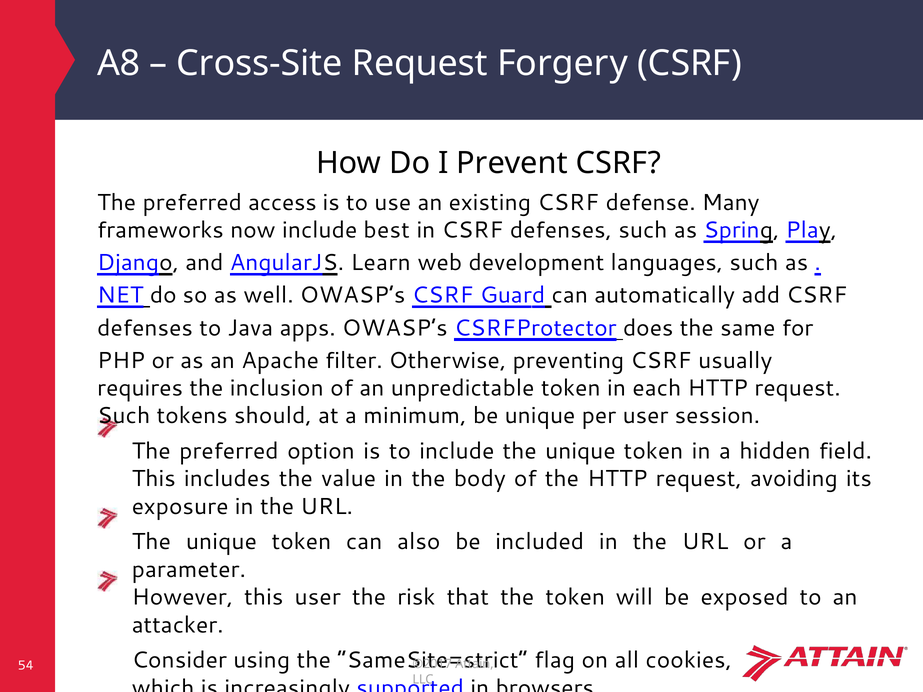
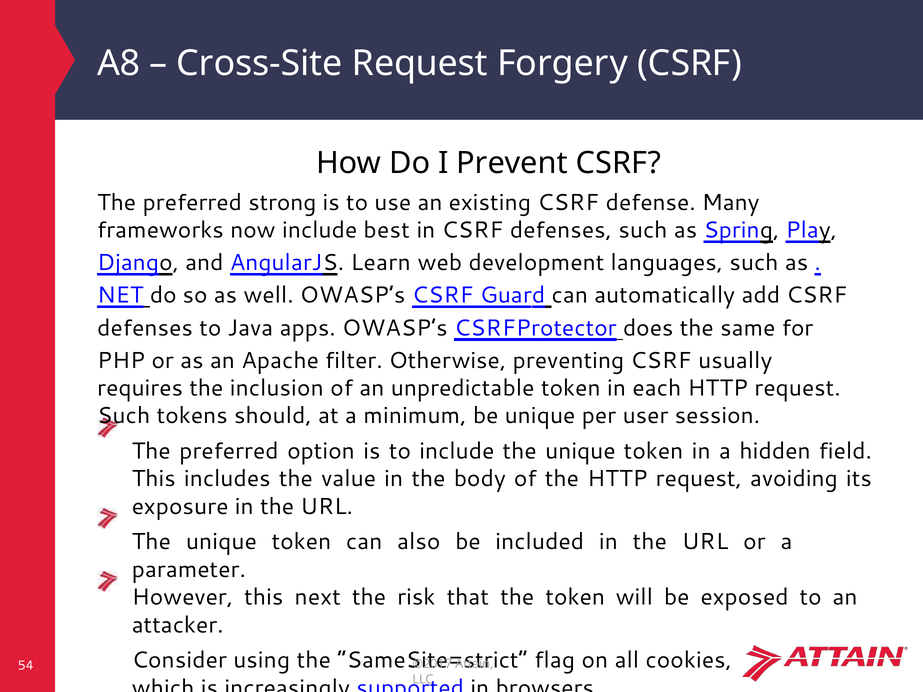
access: access -> strong (282, 203)
this user: user -> next (318, 597)
